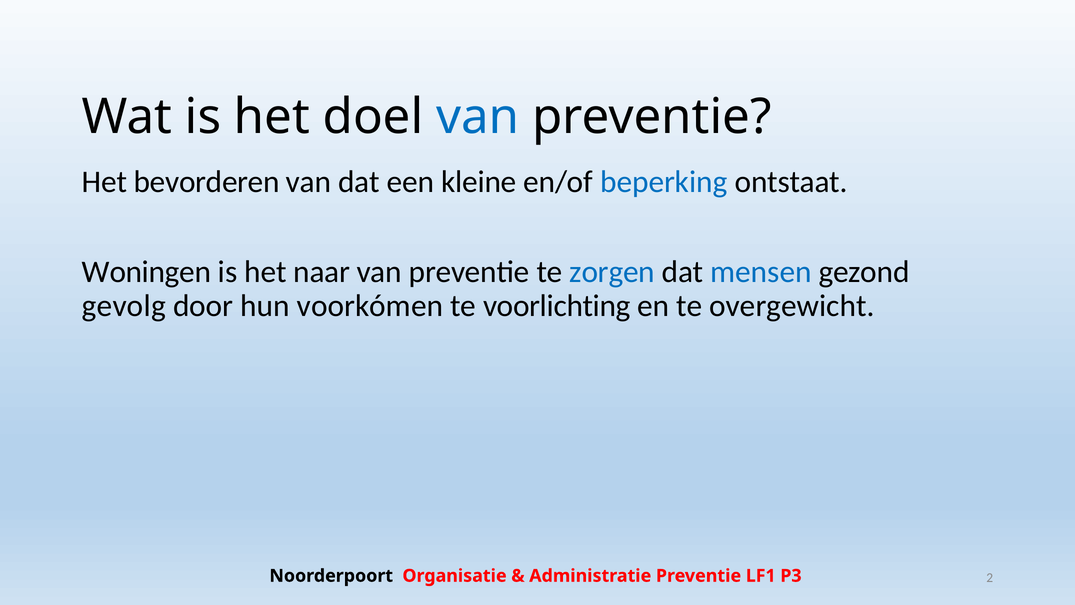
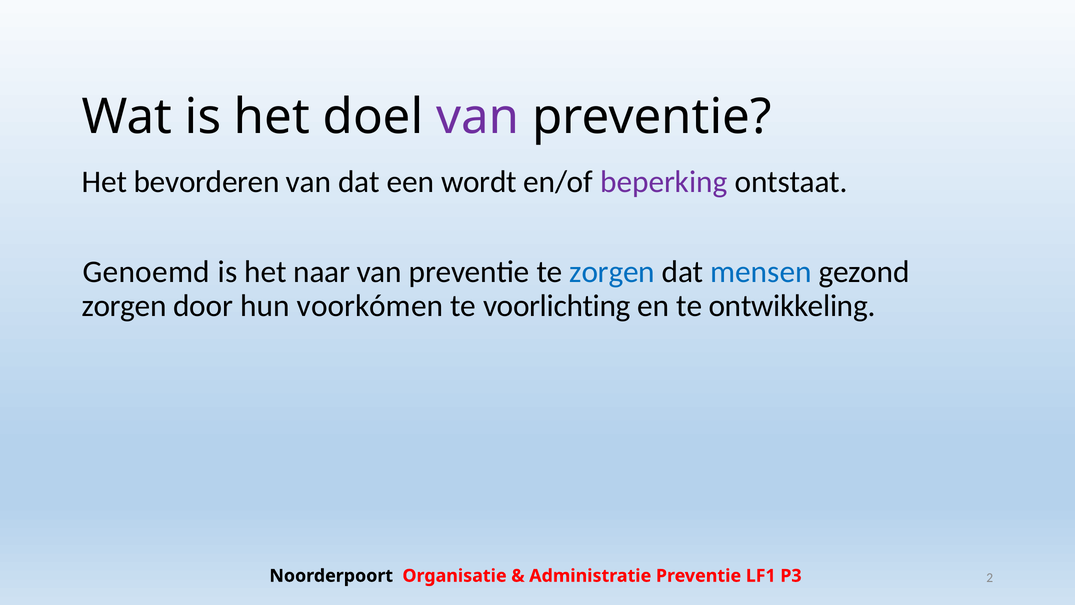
van colour: blue -> purple (478, 117)
kleine: kleine -> wordt (479, 182)
beperking colour: blue -> purple (664, 182)
Woningen: Woningen -> Genoemd (146, 272)
gevolg: gevolg -> zorgen (124, 306)
overgewicht: overgewicht -> ontwikkeling (792, 306)
